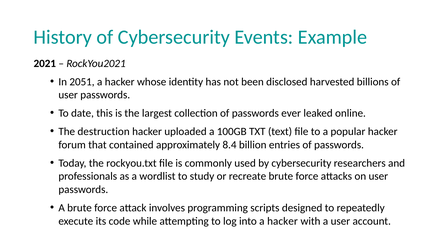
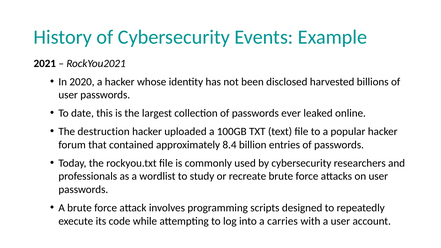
2051: 2051 -> 2020 (82, 82)
into a hacker: hacker -> carries (282, 221)
